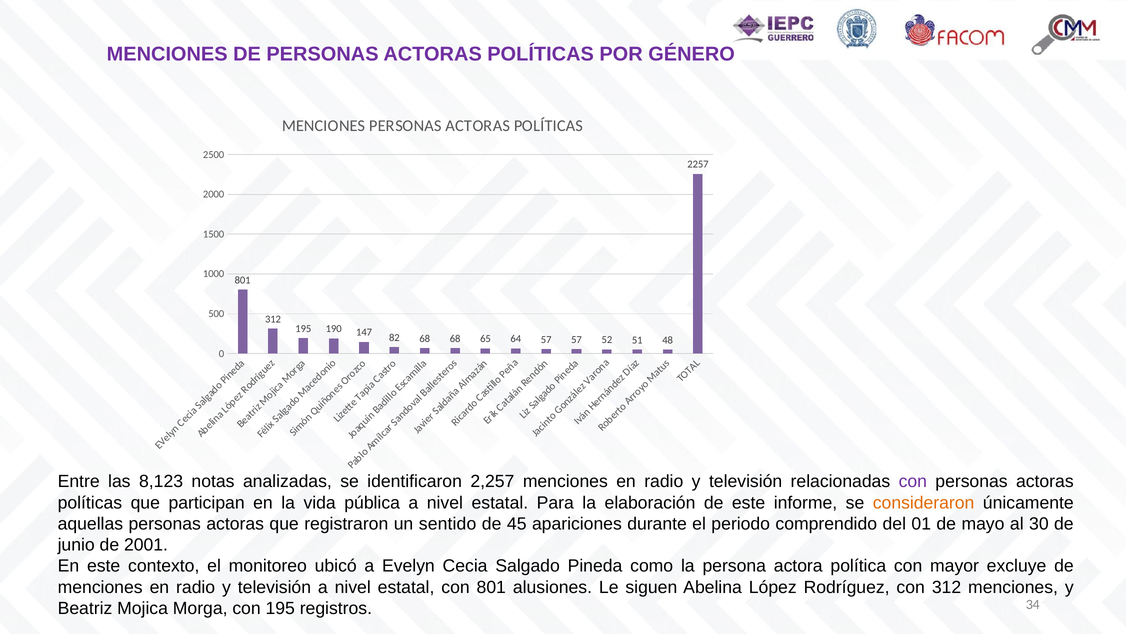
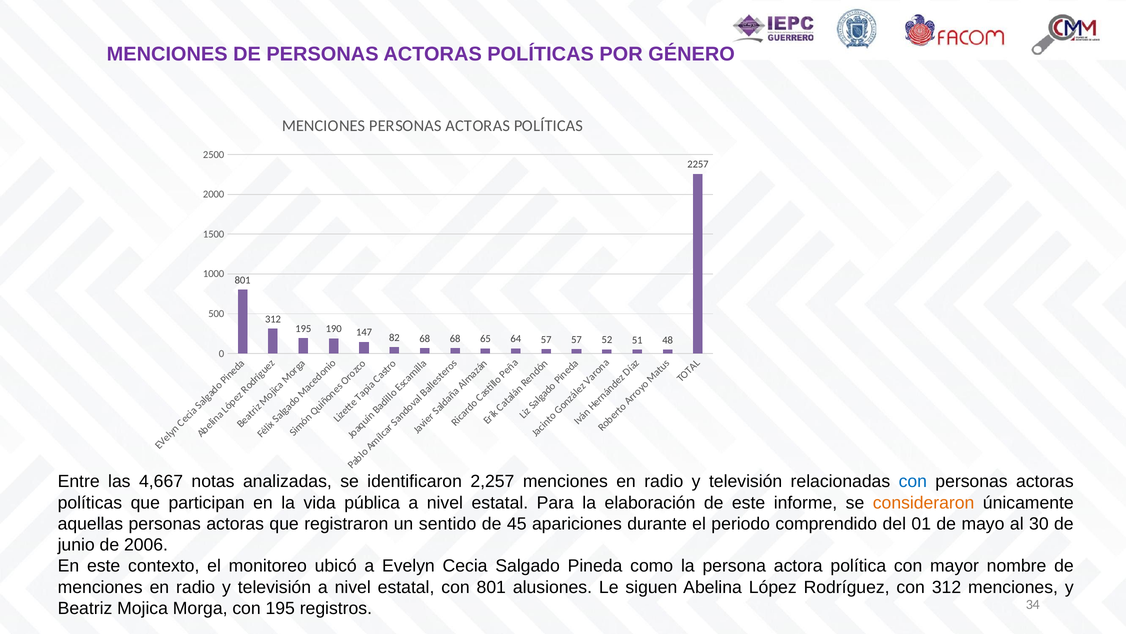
8,123: 8,123 -> 4,667 (161, 481)
con colour: purple -> blue (913, 481)
2001: 2001 -> 2006 (146, 545)
excluye: excluye -> nombre (1017, 566)
